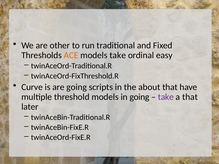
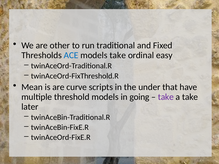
ACE colour: orange -> blue (71, 55)
Curve: Curve -> Mean (32, 87)
are going: going -> curve (77, 87)
about: about -> under (149, 87)
a that: that -> take (190, 97)
